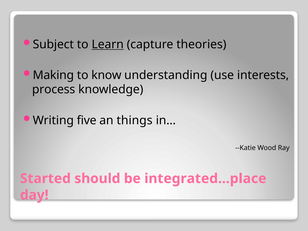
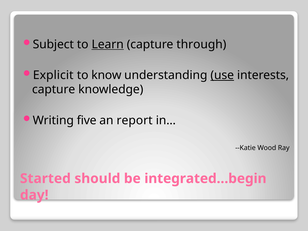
theories: theories -> through (201, 44)
Making: Making -> Explicit (53, 75)
use underline: none -> present (222, 75)
process: process -> capture (54, 90)
things: things -> report (135, 120)
integrated…place: integrated…place -> integrated…begin (205, 179)
